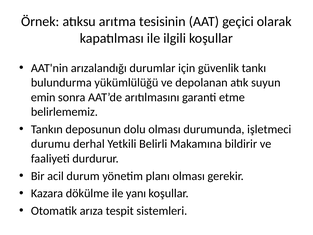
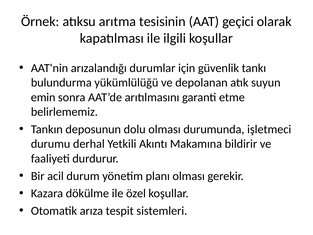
Belirli: Belirli -> Akıntı (153, 144)
yanı: yanı -> özel (136, 193)
